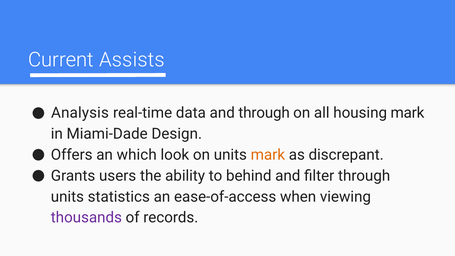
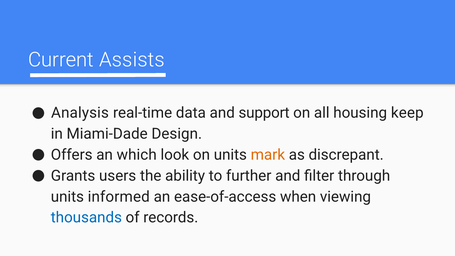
and through: through -> support (264, 113)
housing mark: mark -> keep (407, 113)
behind: behind -> further (249, 176)
statistics: statistics -> informed (119, 197)
thousands colour: purple -> blue (86, 218)
